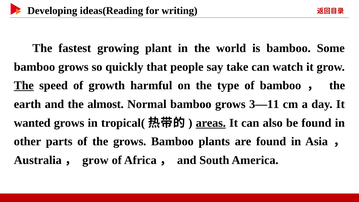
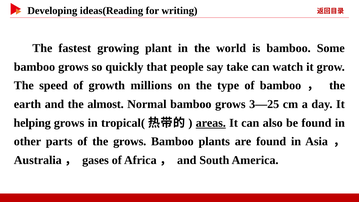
The underline: present -> none (24, 85)
harmful: harmful -> millions (151, 85)
3—11: 3—11 -> 3—25 (264, 104)
wanted: wanted -> helping (32, 123)
grow: grow -> gases (95, 160)
